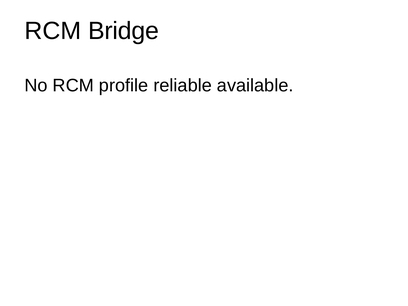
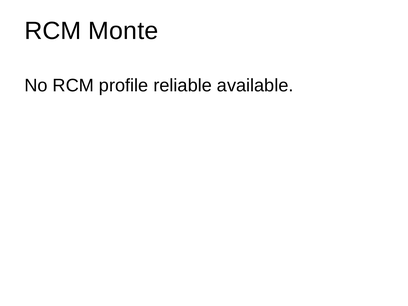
Bridge: Bridge -> Monte (123, 31)
